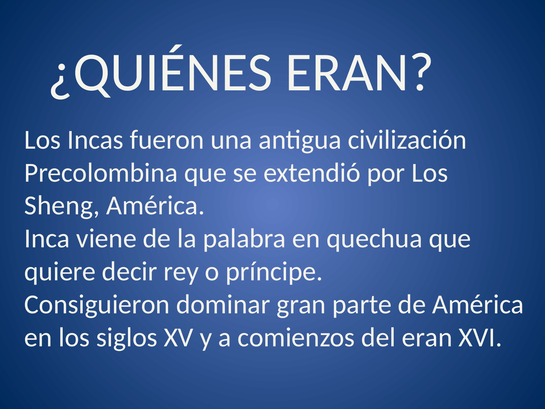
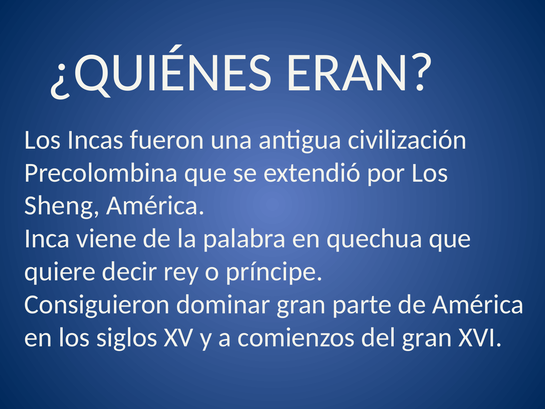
del eran: eran -> gran (427, 337)
